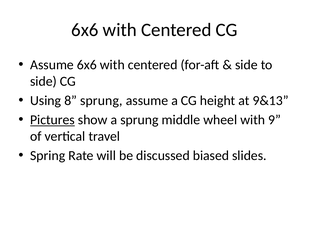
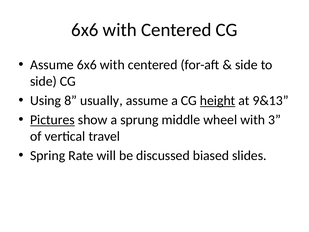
8 sprung: sprung -> usually (101, 101)
height underline: none -> present (218, 101)
9: 9 -> 3 (275, 120)
